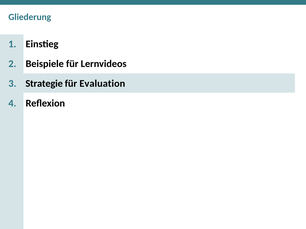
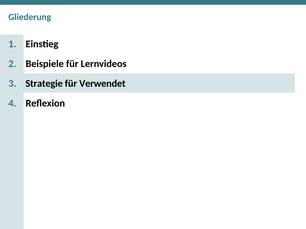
Evaluation: Evaluation -> Verwendet (102, 84)
